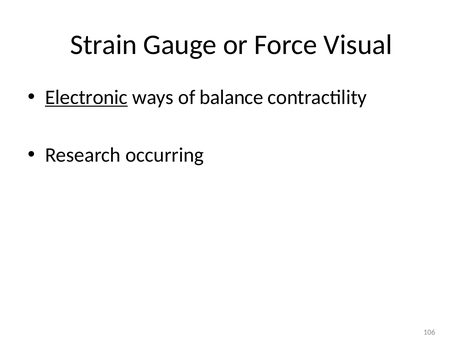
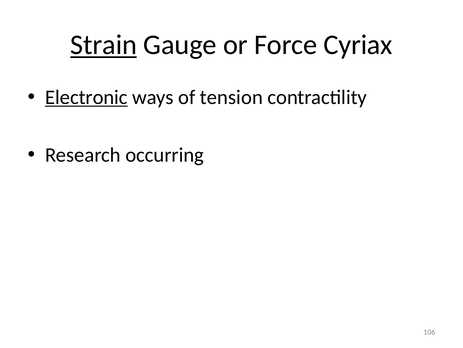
Strain underline: none -> present (104, 45)
Visual: Visual -> Cyriax (358, 45)
balance: balance -> tension (231, 97)
